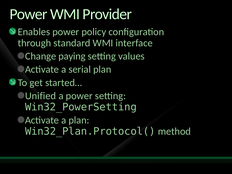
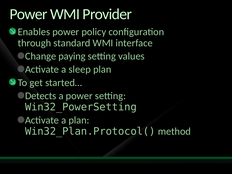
serial: serial -> sleep (80, 69)
Unified: Unified -> Detects (41, 96)
